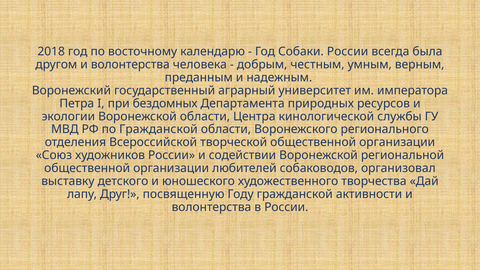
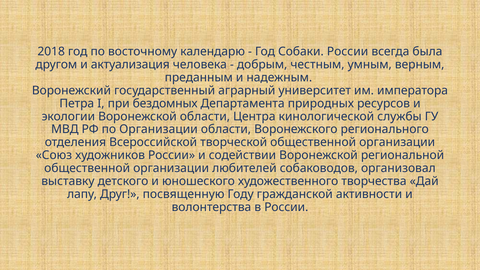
другом и волонтерства: волонтерства -> актуализация (130, 65)
по Гражданской: Гражданской -> Организации (158, 129)
